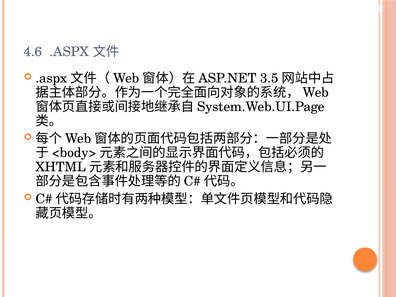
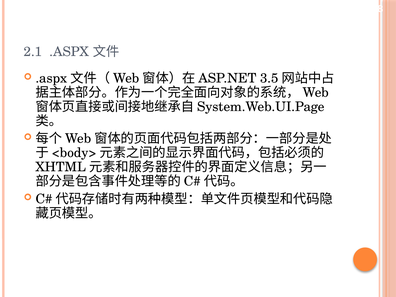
4.6: 4.6 -> 2.1 (33, 52)
